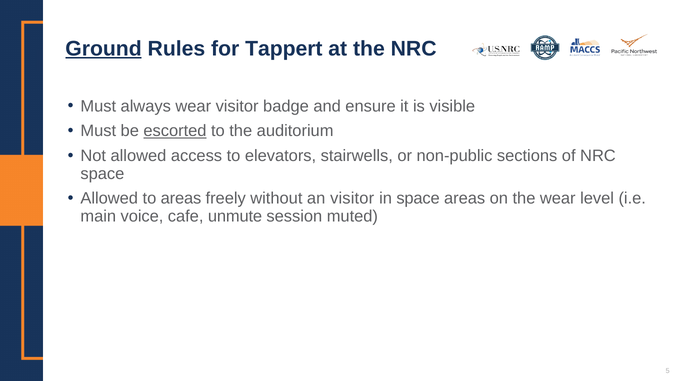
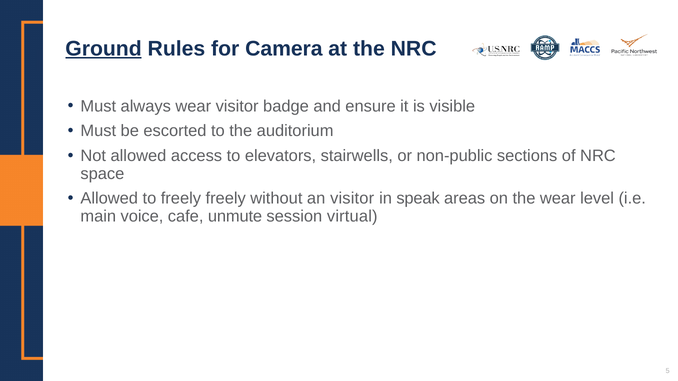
Tappert: Tappert -> Camera (284, 49)
escorted underline: present -> none (175, 131)
to areas: areas -> freely (181, 199)
in space: space -> speak (418, 199)
muted: muted -> virtual (352, 216)
